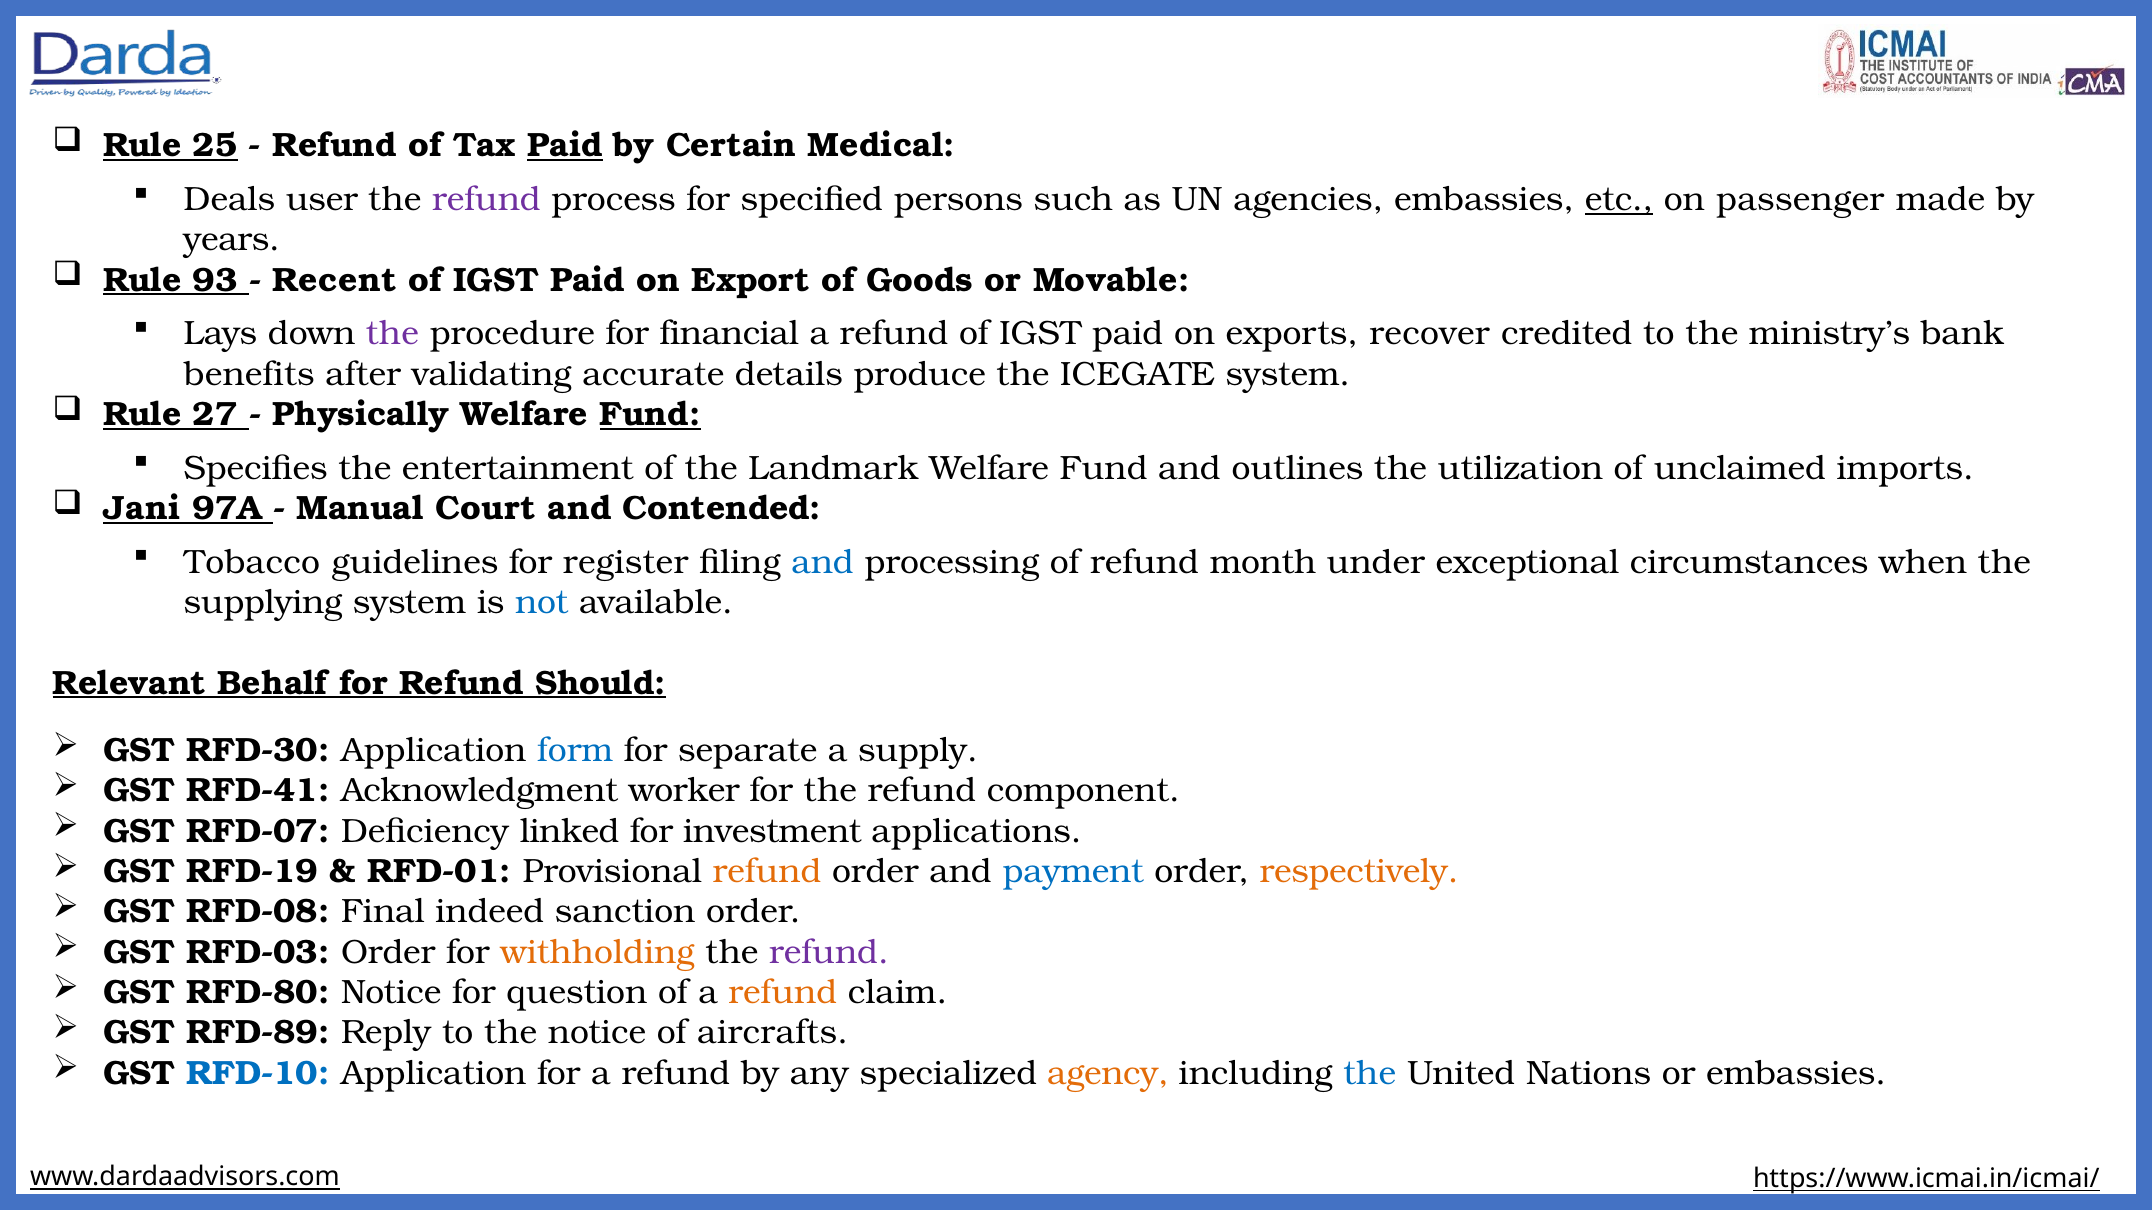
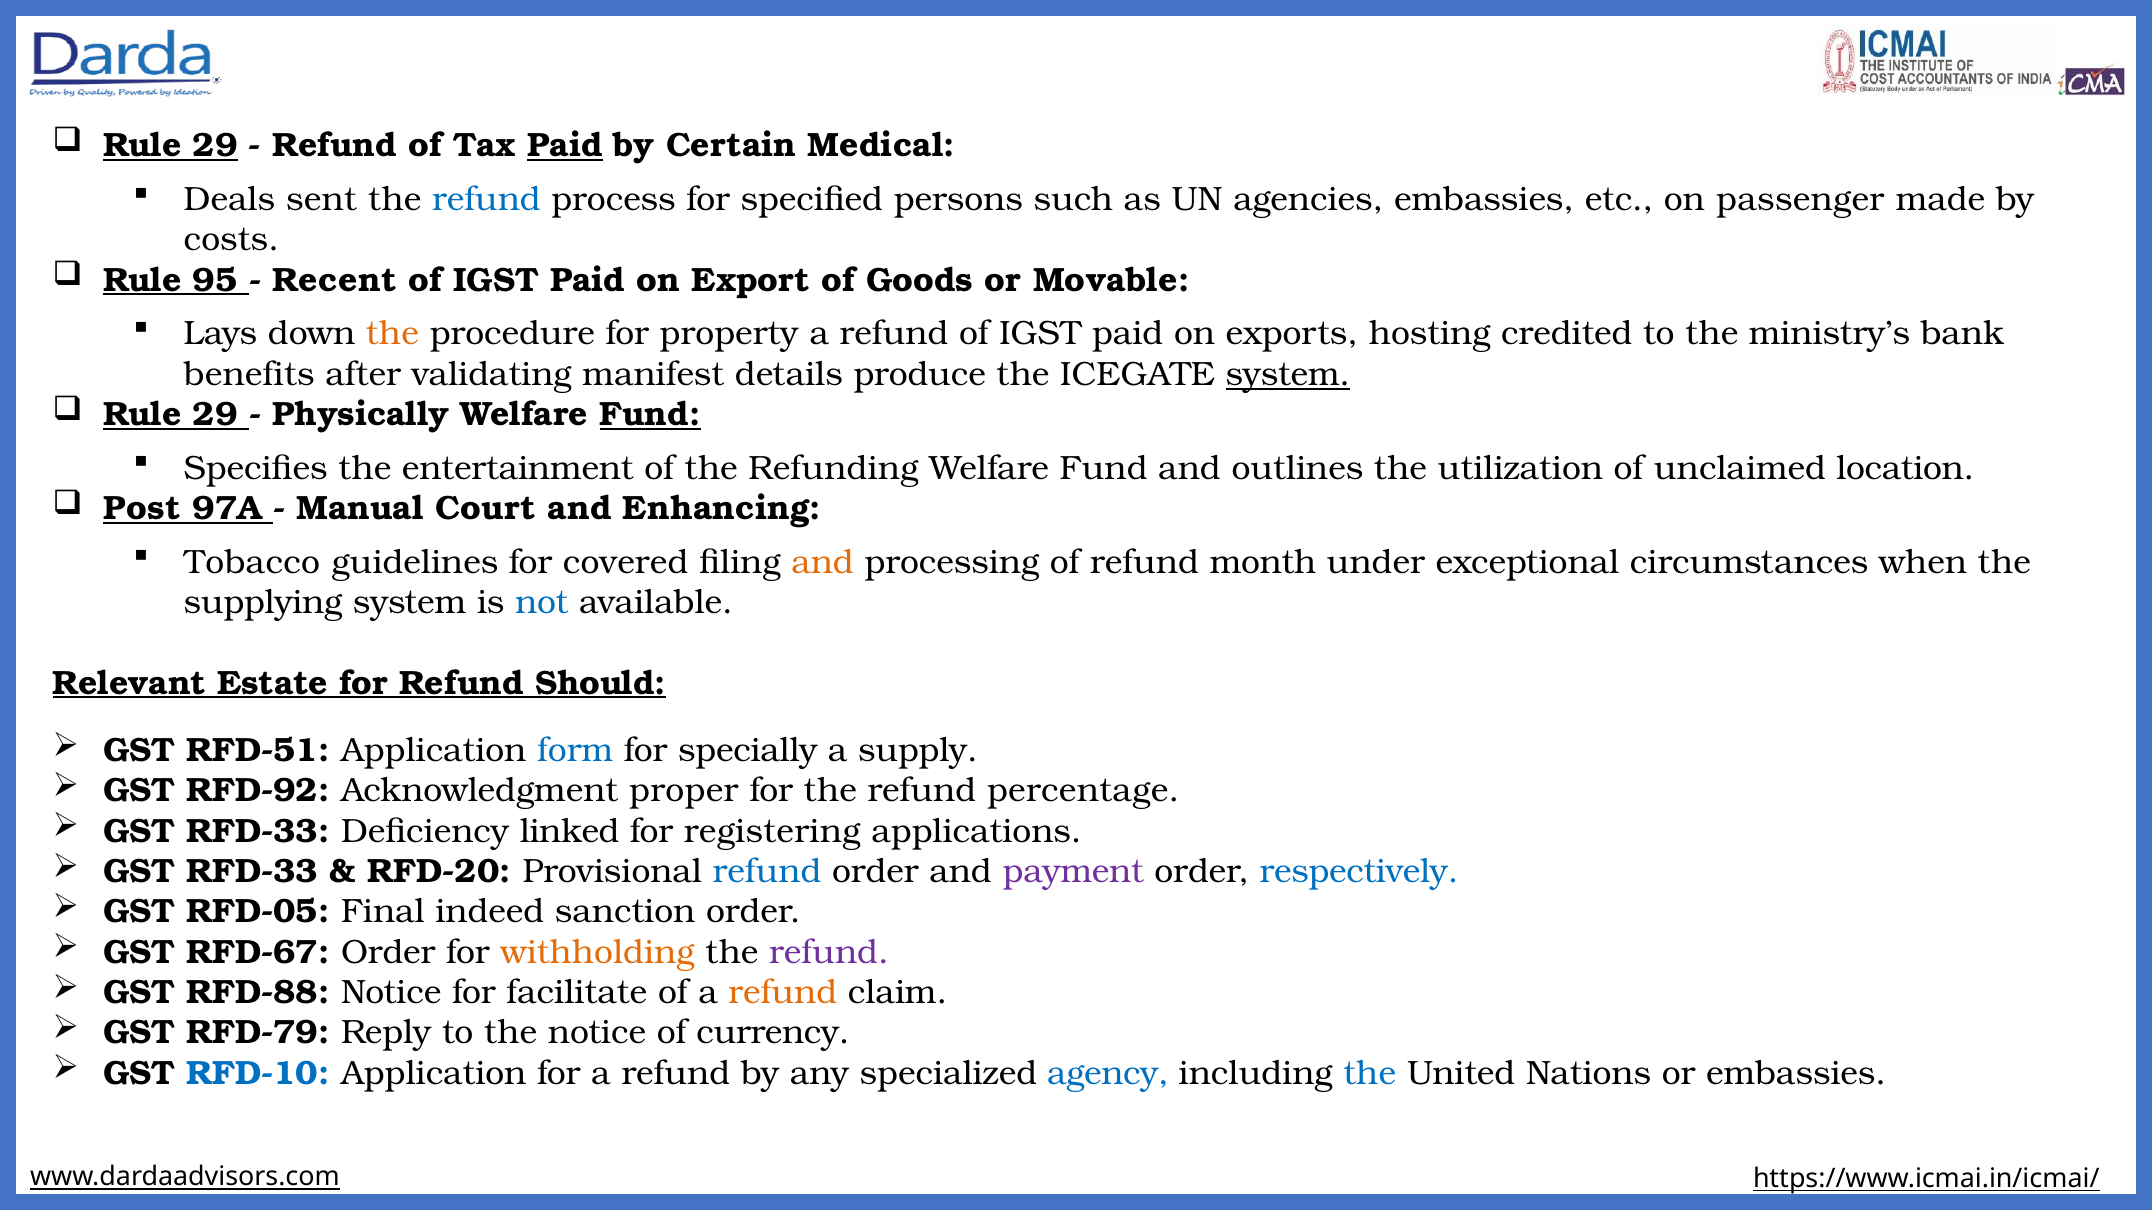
25: 25 -> 29 (215, 146)
user: user -> sent (322, 199)
refund colour: purple -> blue (486, 199)
etc underline: present -> none (1619, 199)
years: years -> costs (231, 240)
93: 93 -> 95 (215, 280)
the colour: purple -> orange (392, 334)
financial: financial -> property (729, 334)
recover: recover -> hosting (1430, 334)
accurate: accurate -> manifest (653, 374)
system underline: none -> present (1288, 374)
27: 27 -> 29 (215, 415)
Landmark: Landmark -> Refunding (833, 468)
imports: imports -> location (1905, 468)
Jani: Jani -> Post (142, 509)
Contended: Contended -> Enhancing (722, 509)
register: register -> covered (626, 563)
and colour: blue -> orange (823, 563)
Behalf: Behalf -> Estate (273, 684)
RFD-30: RFD-30 -> RFD-51 (258, 751)
separate: separate -> specially (748, 751)
RFD-41: RFD-41 -> RFD-92 (258, 791)
worker: worker -> proper (684, 791)
component: component -> percentage (1083, 791)
RFD-07: RFD-07 -> RFD-33 (258, 832)
investment: investment -> registering (772, 832)
RFD-19: RFD-19 -> RFD-33 (252, 872)
RFD-01: RFD-01 -> RFD-20 (439, 872)
refund colour: orange -> blue (767, 872)
payment colour: blue -> purple (1073, 872)
respectively colour: orange -> blue (1359, 872)
RFD-08: RFD-08 -> RFD-05 (258, 912)
RFD-03: RFD-03 -> RFD-67 (258, 953)
RFD-80: RFD-80 -> RFD-88 (258, 993)
question: question -> facilitate (577, 993)
RFD-89: RFD-89 -> RFD-79 (258, 1033)
aircrafts: aircrafts -> currency (773, 1033)
agency colour: orange -> blue (1108, 1074)
